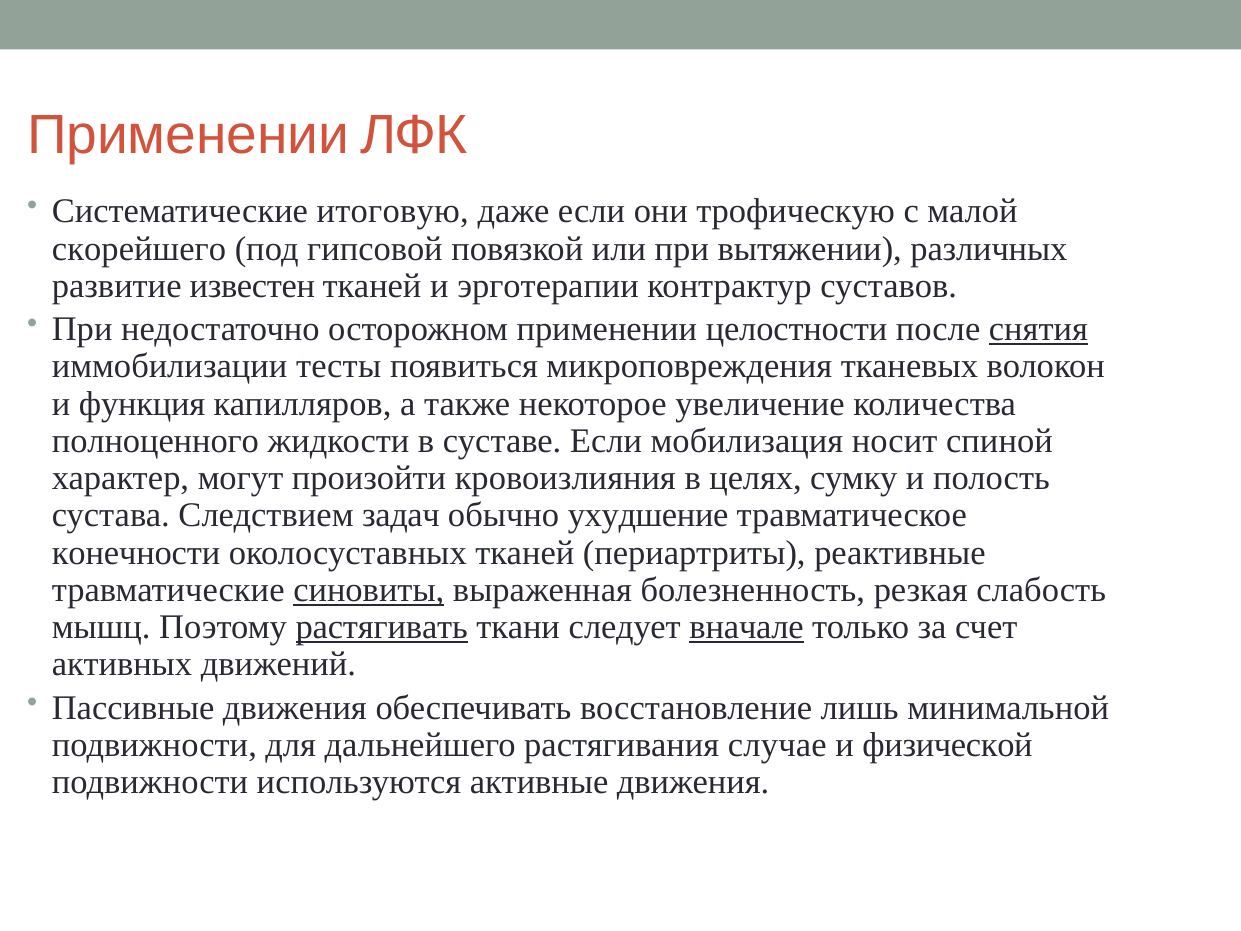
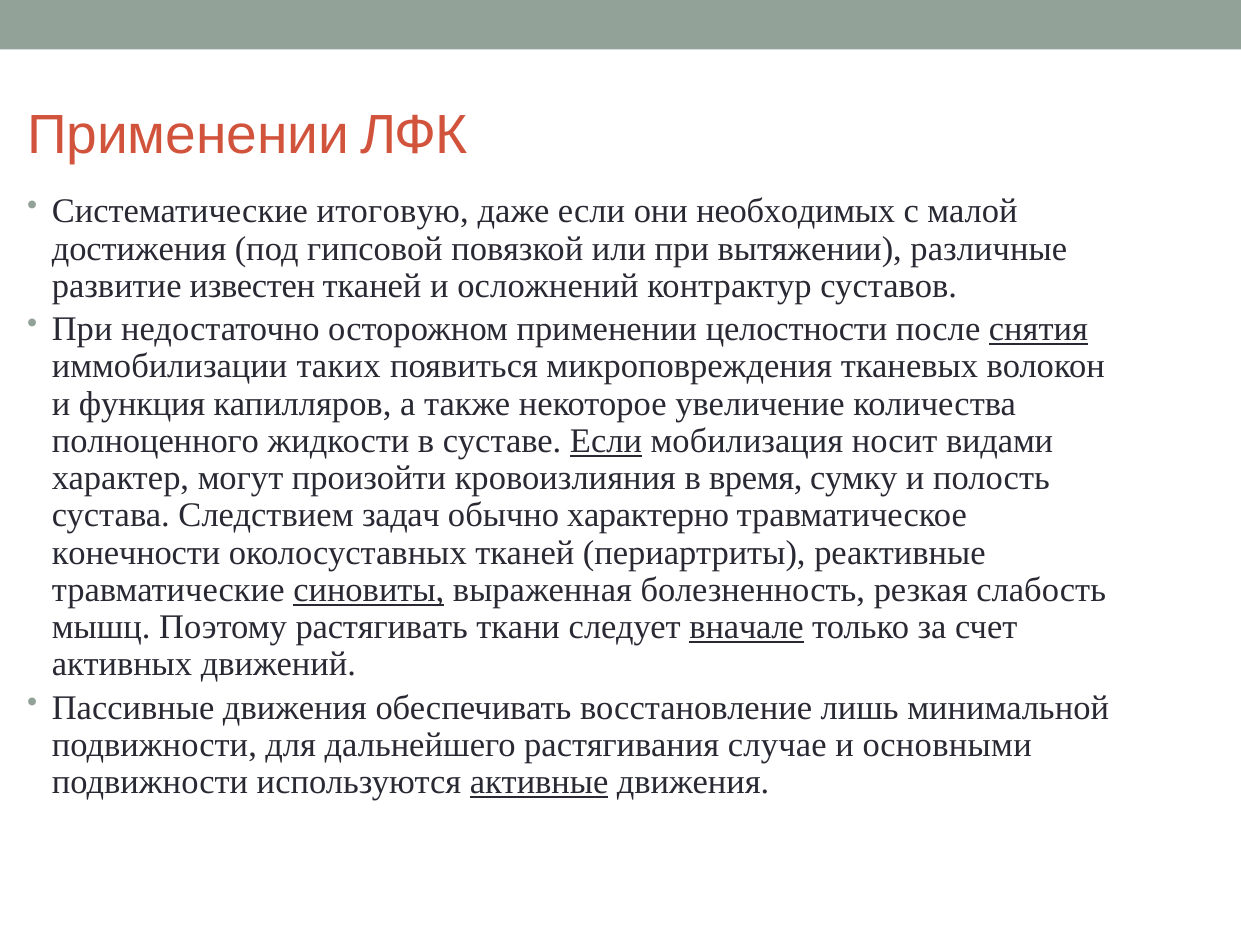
трофическую: трофическую -> необходимых (796, 211)
скорейшего: скорейшего -> достижения (139, 249)
различных: различных -> различные (989, 249)
эрготерапии: эрготерапии -> осложнений (548, 286)
тесты: тесты -> таких (339, 366)
Если underline: none -> present (606, 441)
спиной: спиной -> видами (1000, 441)
целях: целях -> время (756, 478)
ухудшение: ухудшение -> характерно (648, 515)
растягивать underline: present -> none (382, 627)
физической: физической -> основными (947, 745)
активные underline: none -> present (539, 782)
